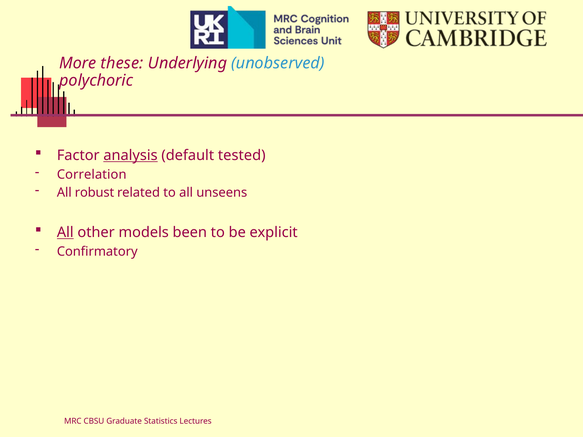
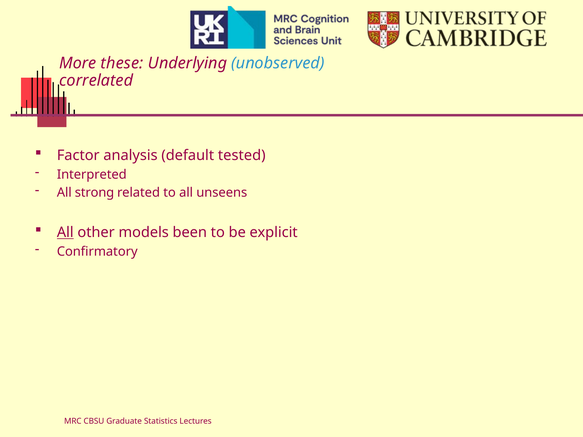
polychoric: polychoric -> correlated (96, 81)
analysis underline: present -> none (130, 156)
Correlation: Correlation -> Interpreted (92, 175)
robust: robust -> strong (95, 193)
